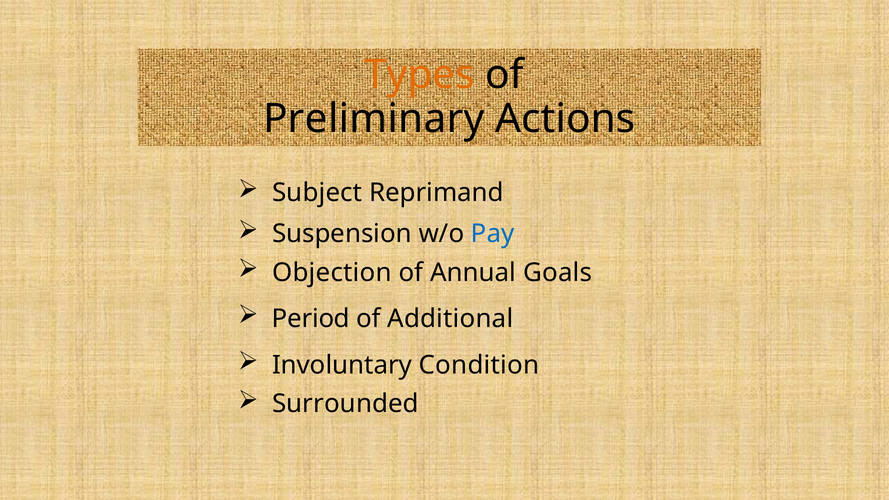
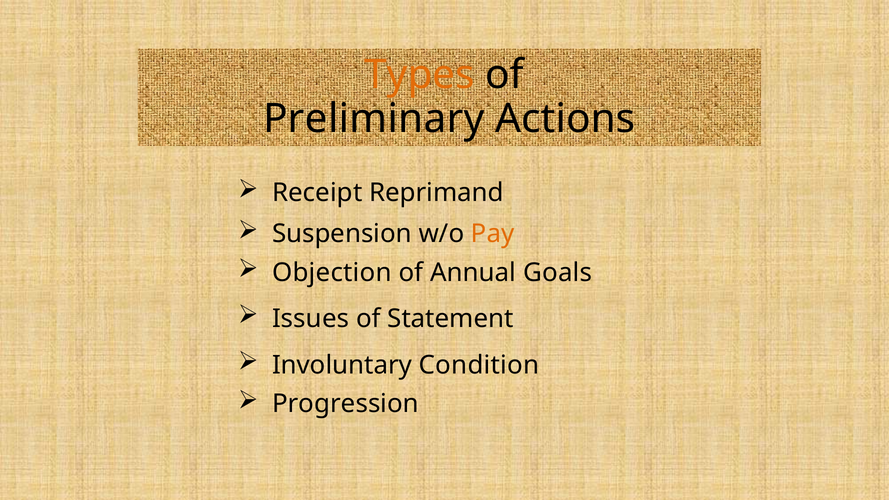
Subject: Subject -> Receipt (317, 193)
Pay colour: blue -> orange (493, 234)
Period: Period -> Issues (311, 319)
Additional: Additional -> Statement (450, 319)
Surrounded: Surrounded -> Progression (345, 404)
